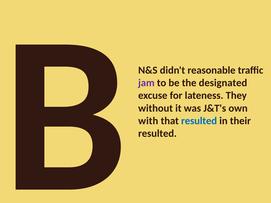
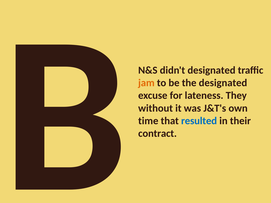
didn't reasonable: reasonable -> designated (211, 70)
jam colour: purple -> orange (146, 83)
with: with -> time (148, 121)
resulted: resulted -> contract (158, 134)
